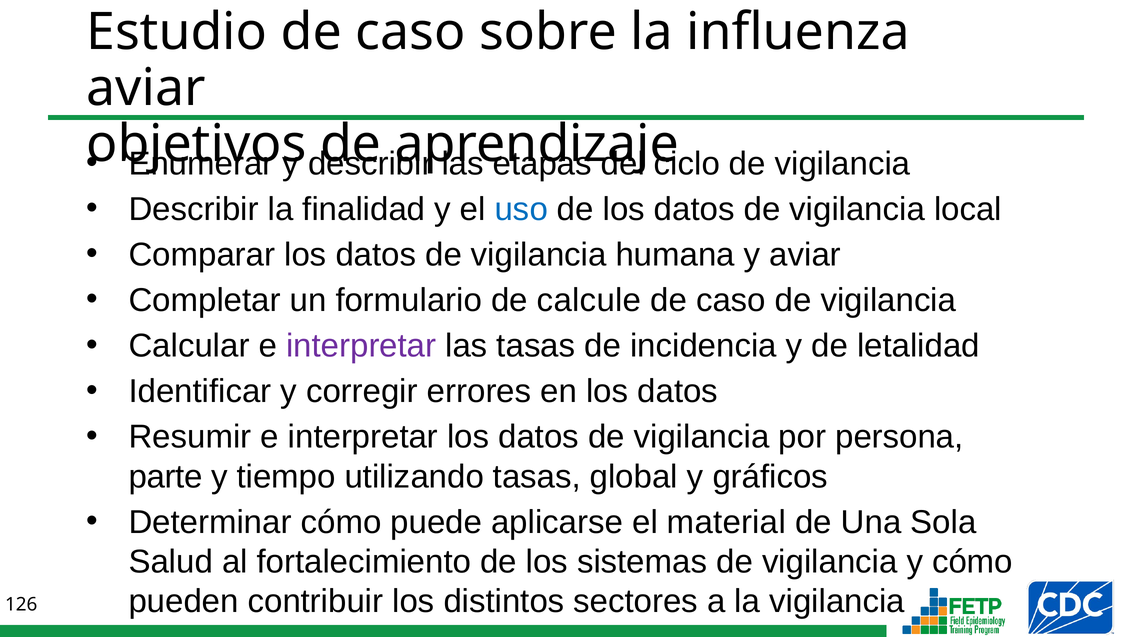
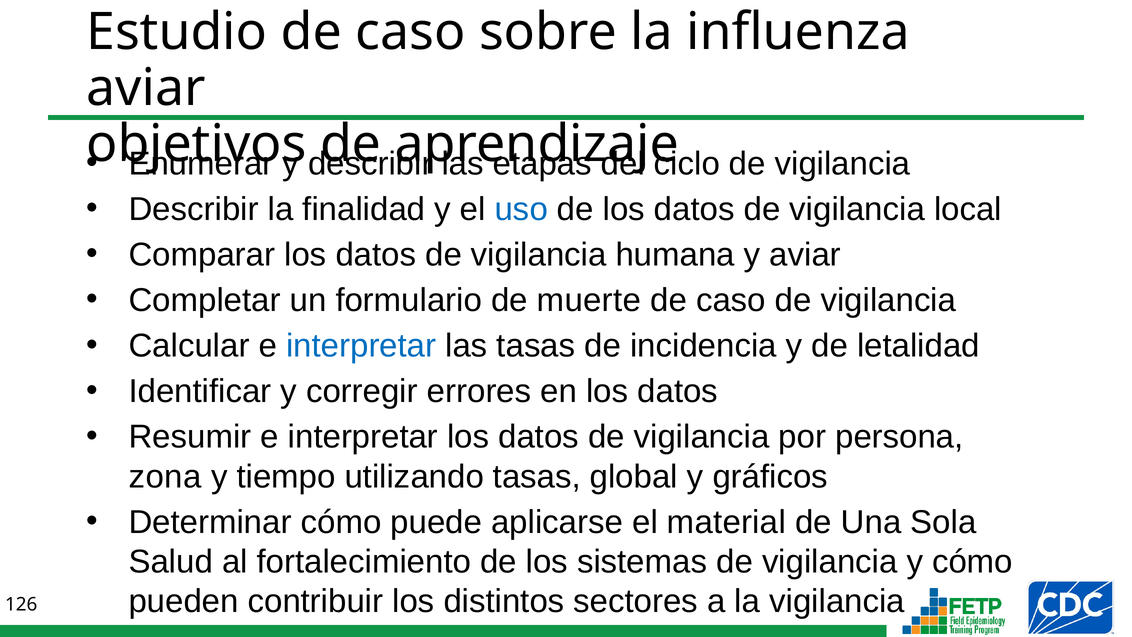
calcule: calcule -> muerte (589, 300)
interpretar colour: purple -> blue (361, 346)
parte: parte -> zona (165, 476)
